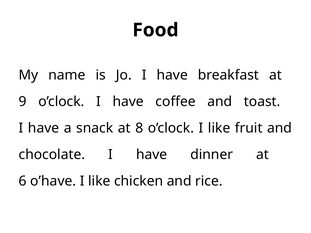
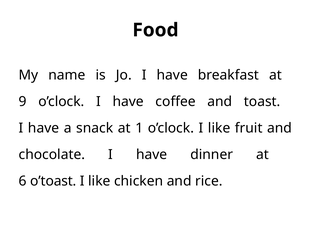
8: 8 -> 1 (139, 128)
o’have: o’have -> o’toast (53, 181)
